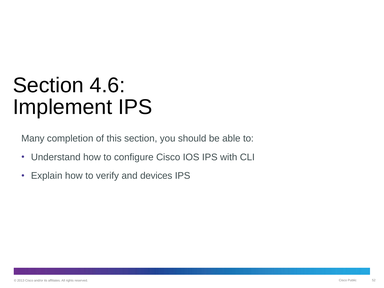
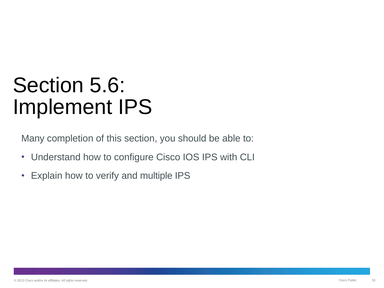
4.6: 4.6 -> 5.6 (107, 85)
devices: devices -> multiple (156, 176)
